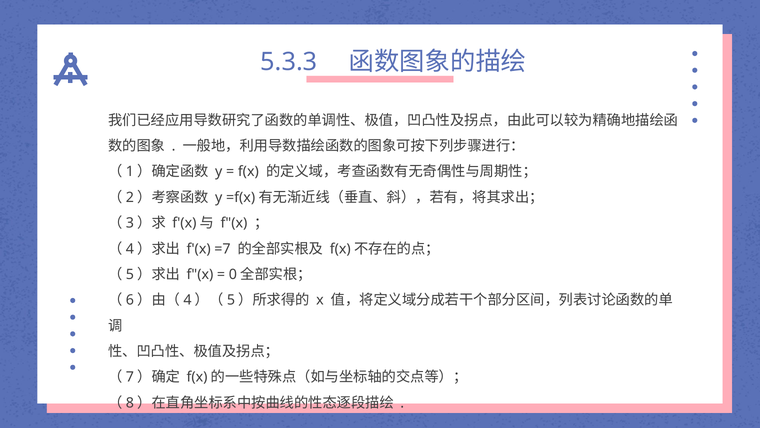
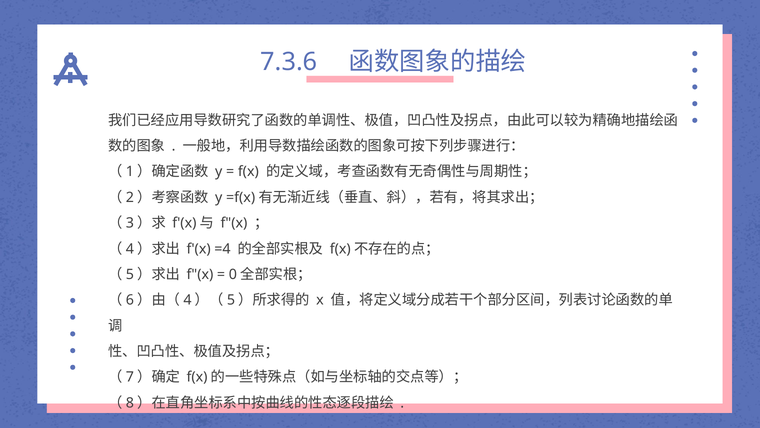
5.3.3: 5.3.3 -> 7.3.6 (289, 62)
=7: =7 -> =4 (222, 249)
